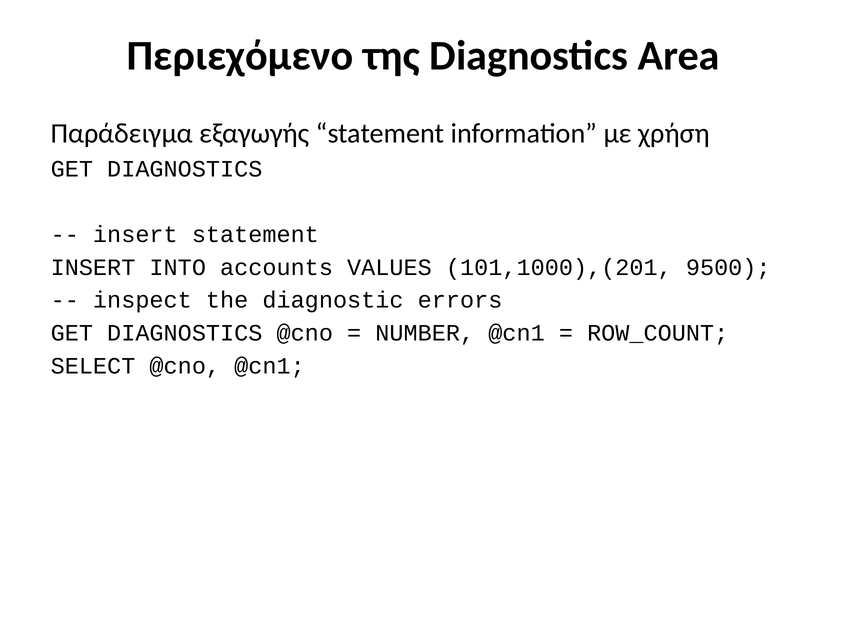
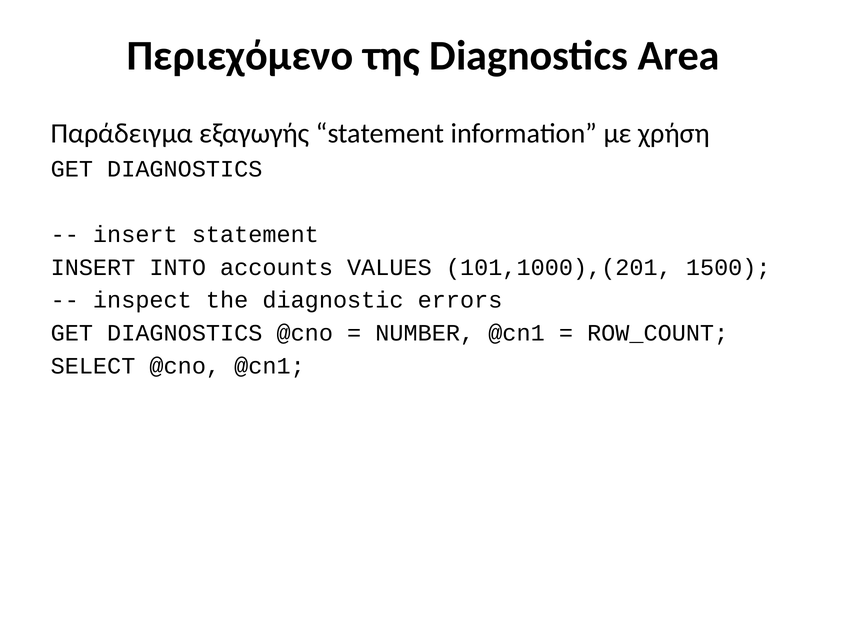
9500: 9500 -> 1500 (728, 268)
